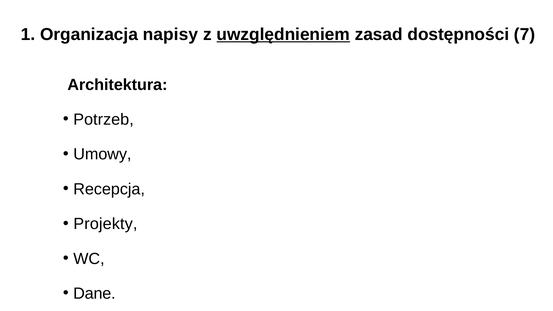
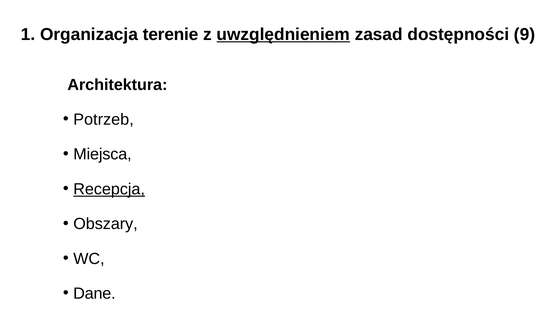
napisy: napisy -> terenie (171, 34)
7: 7 -> 9 (525, 34)
Umowy: Umowy -> Miejsca (102, 154)
Recepcja underline: none -> present (109, 189)
Projekty: Projekty -> Obszary (105, 224)
